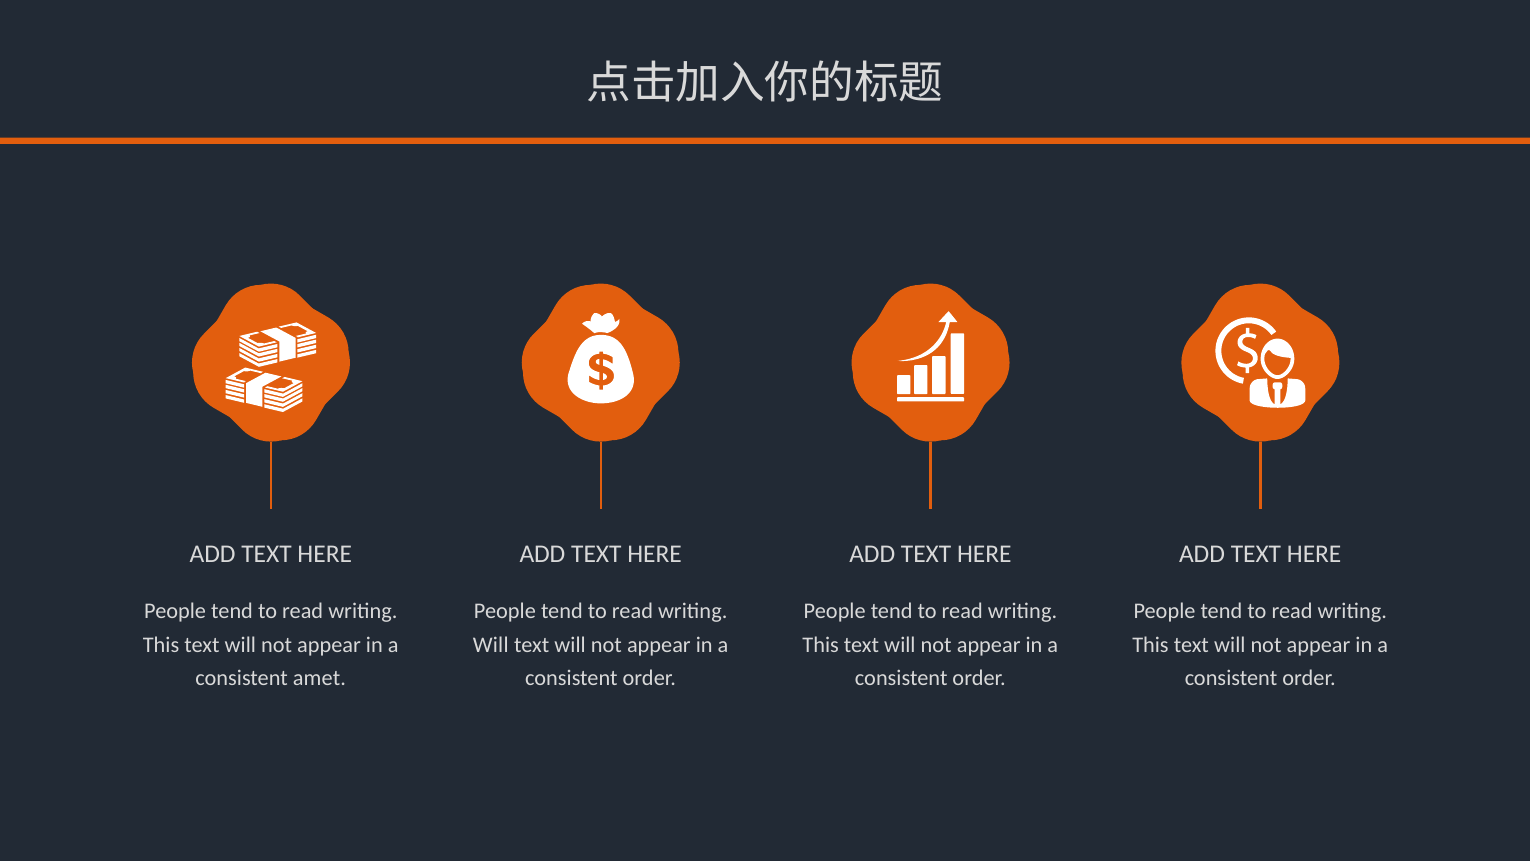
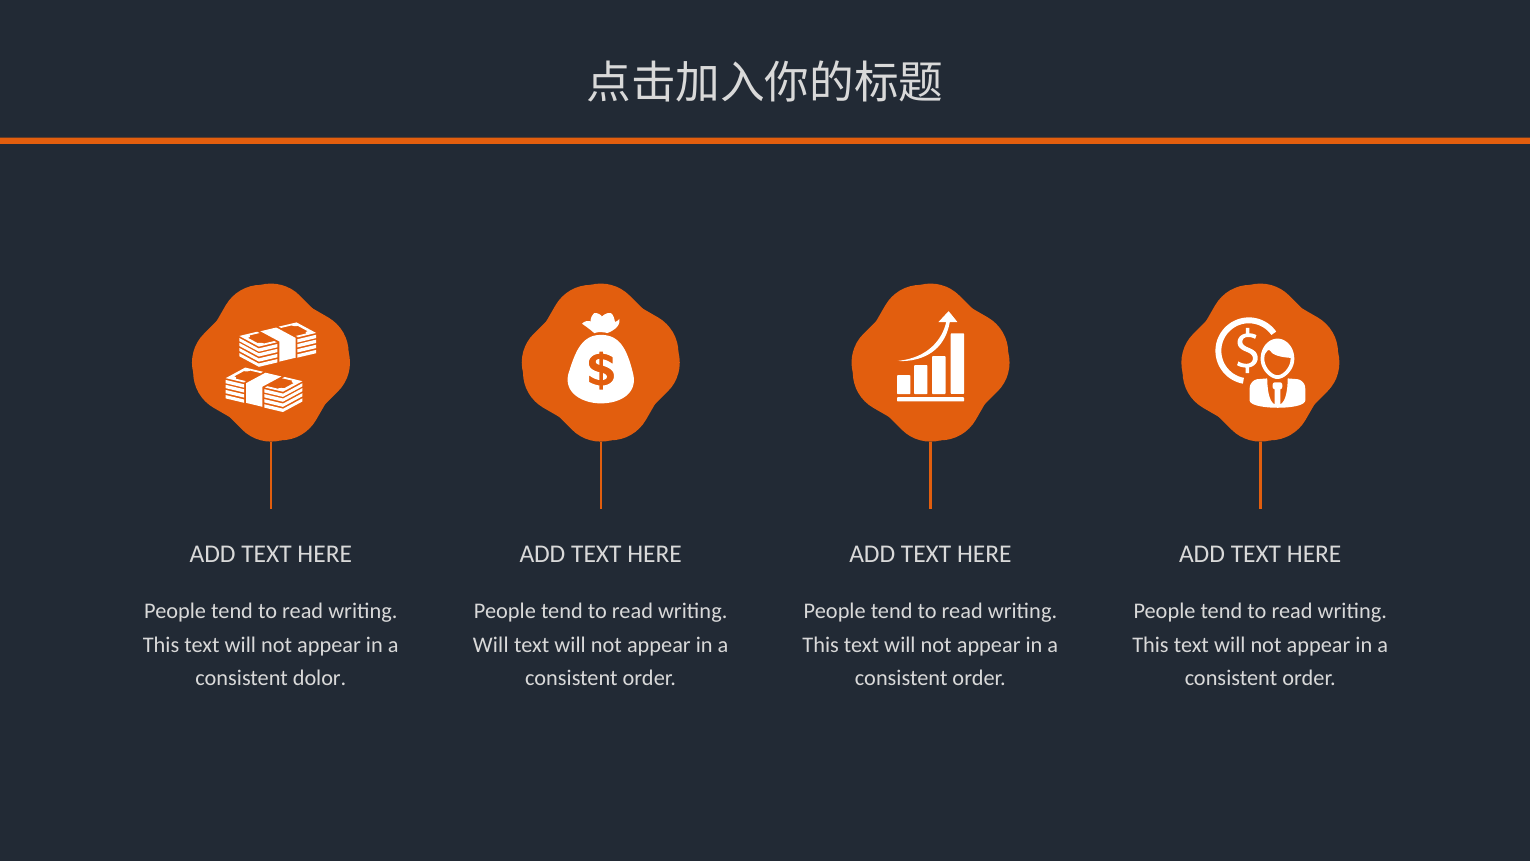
amet: amet -> dolor (320, 678)
